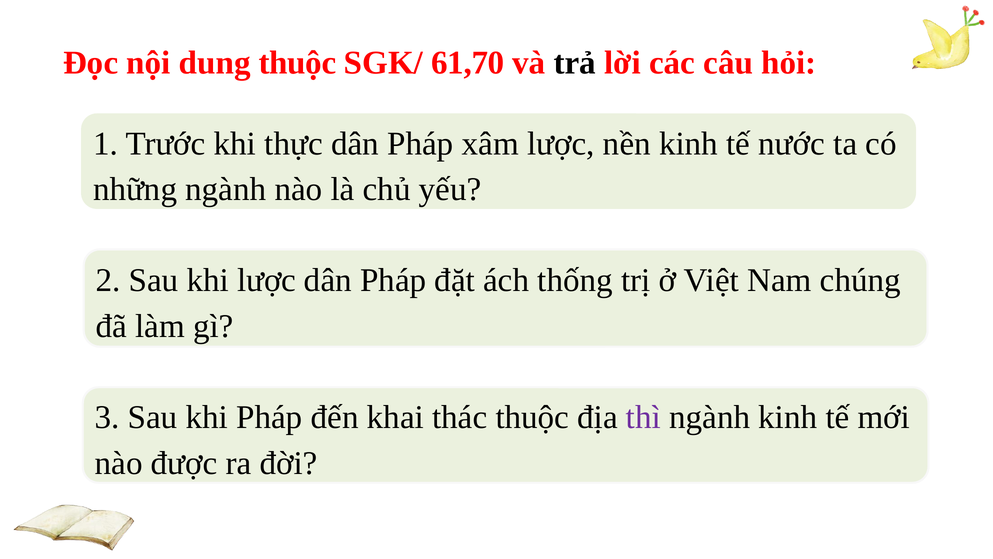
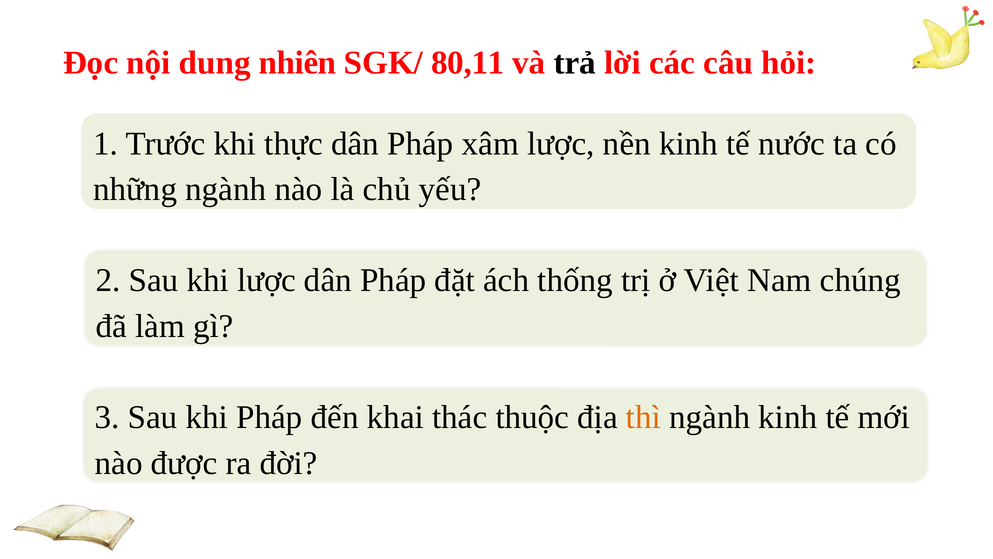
dung thuộc: thuộc -> nhiên (298, 63)
61,70: 61,70 -> 80,11 (468, 63)
thì colour: purple -> orange (643, 417)
